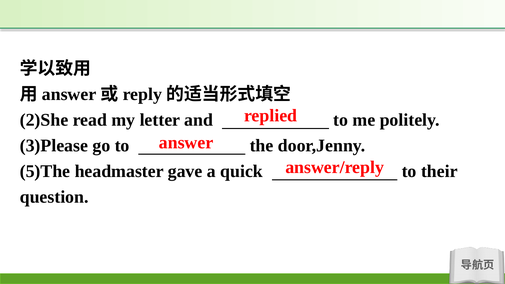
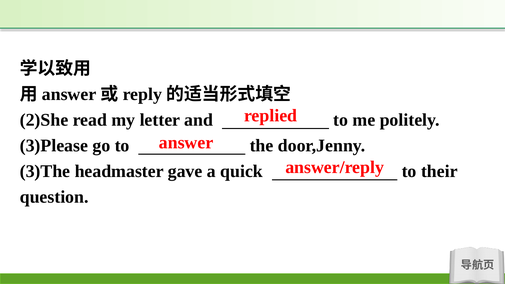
5)The: 5)The -> 3)The (45, 171)
